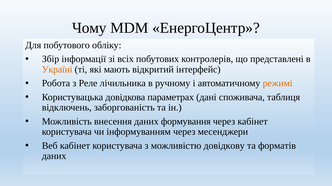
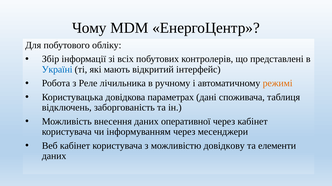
Україні colour: orange -> blue (57, 70)
формування: формування -> оперативної (186, 122)
форматів: форматів -> елементи (277, 146)
